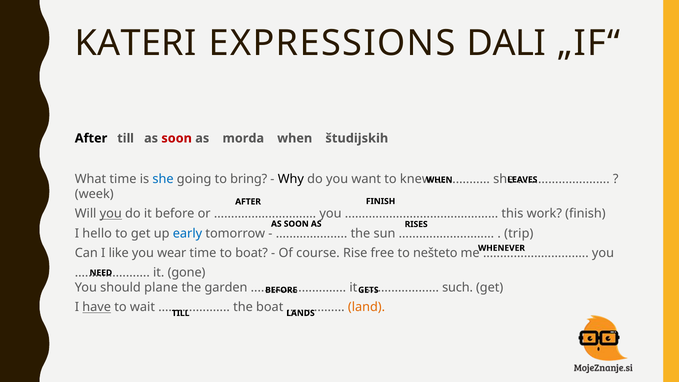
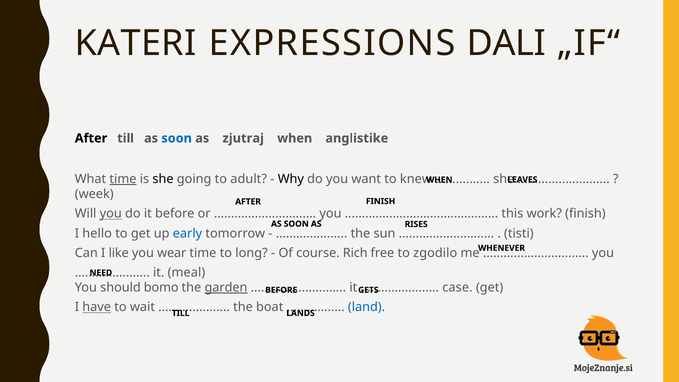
soon colour: red -> blue (177, 138)
morda: morda -> zjutraj (243, 138)
študijskih: študijskih -> anglistike (357, 138)
time underline: none -> present (123, 179)
she colour: blue -> black (163, 179)
bring: bring -> adult (249, 179)
trip: trip -> tisti (519, 233)
to boat: boat -> long (252, 253)
Rise: Rise -> Rich (355, 253)
nešteto: nešteto -> zgodilo (435, 253)
gone: gone -> meal (186, 272)
plane: plane -> bomo (161, 288)
garden underline: none -> present (226, 288)
such: such -> case (457, 288)
land colour: orange -> blue (367, 307)
